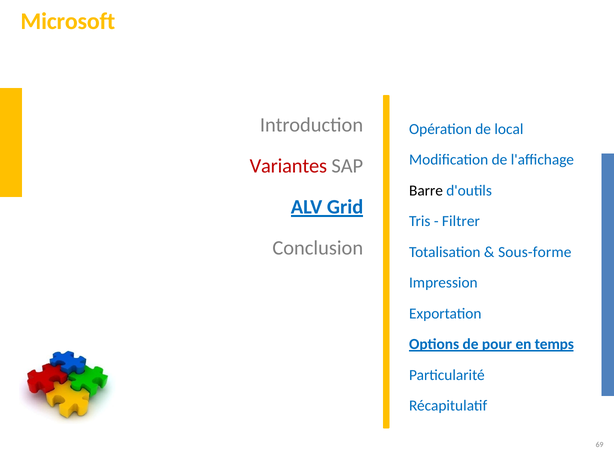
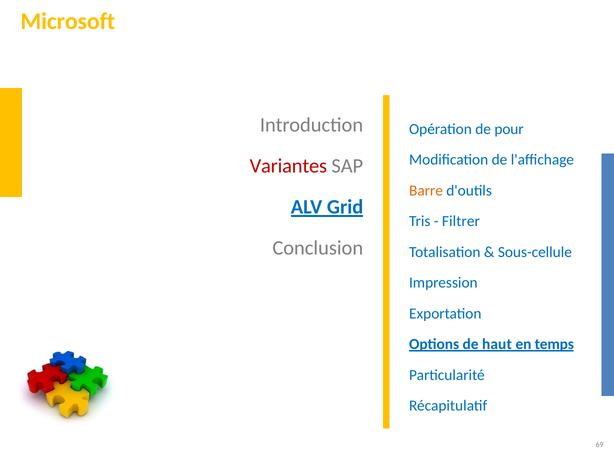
local: local -> pour (509, 129)
Barre colour: black -> orange (426, 190)
Sous-forme: Sous-forme -> Sous-cellule (535, 252)
pour: pour -> haut (497, 344)
